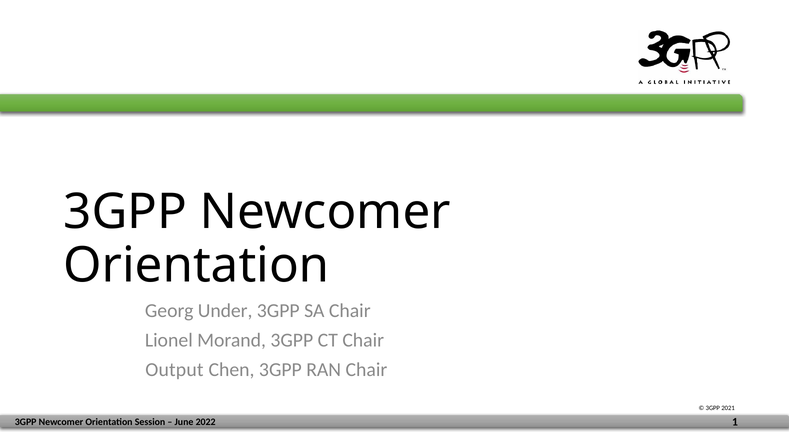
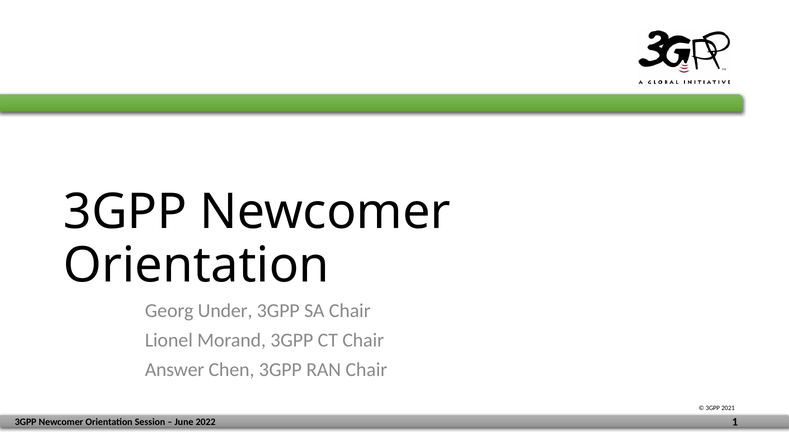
Output: Output -> Answer (175, 370)
